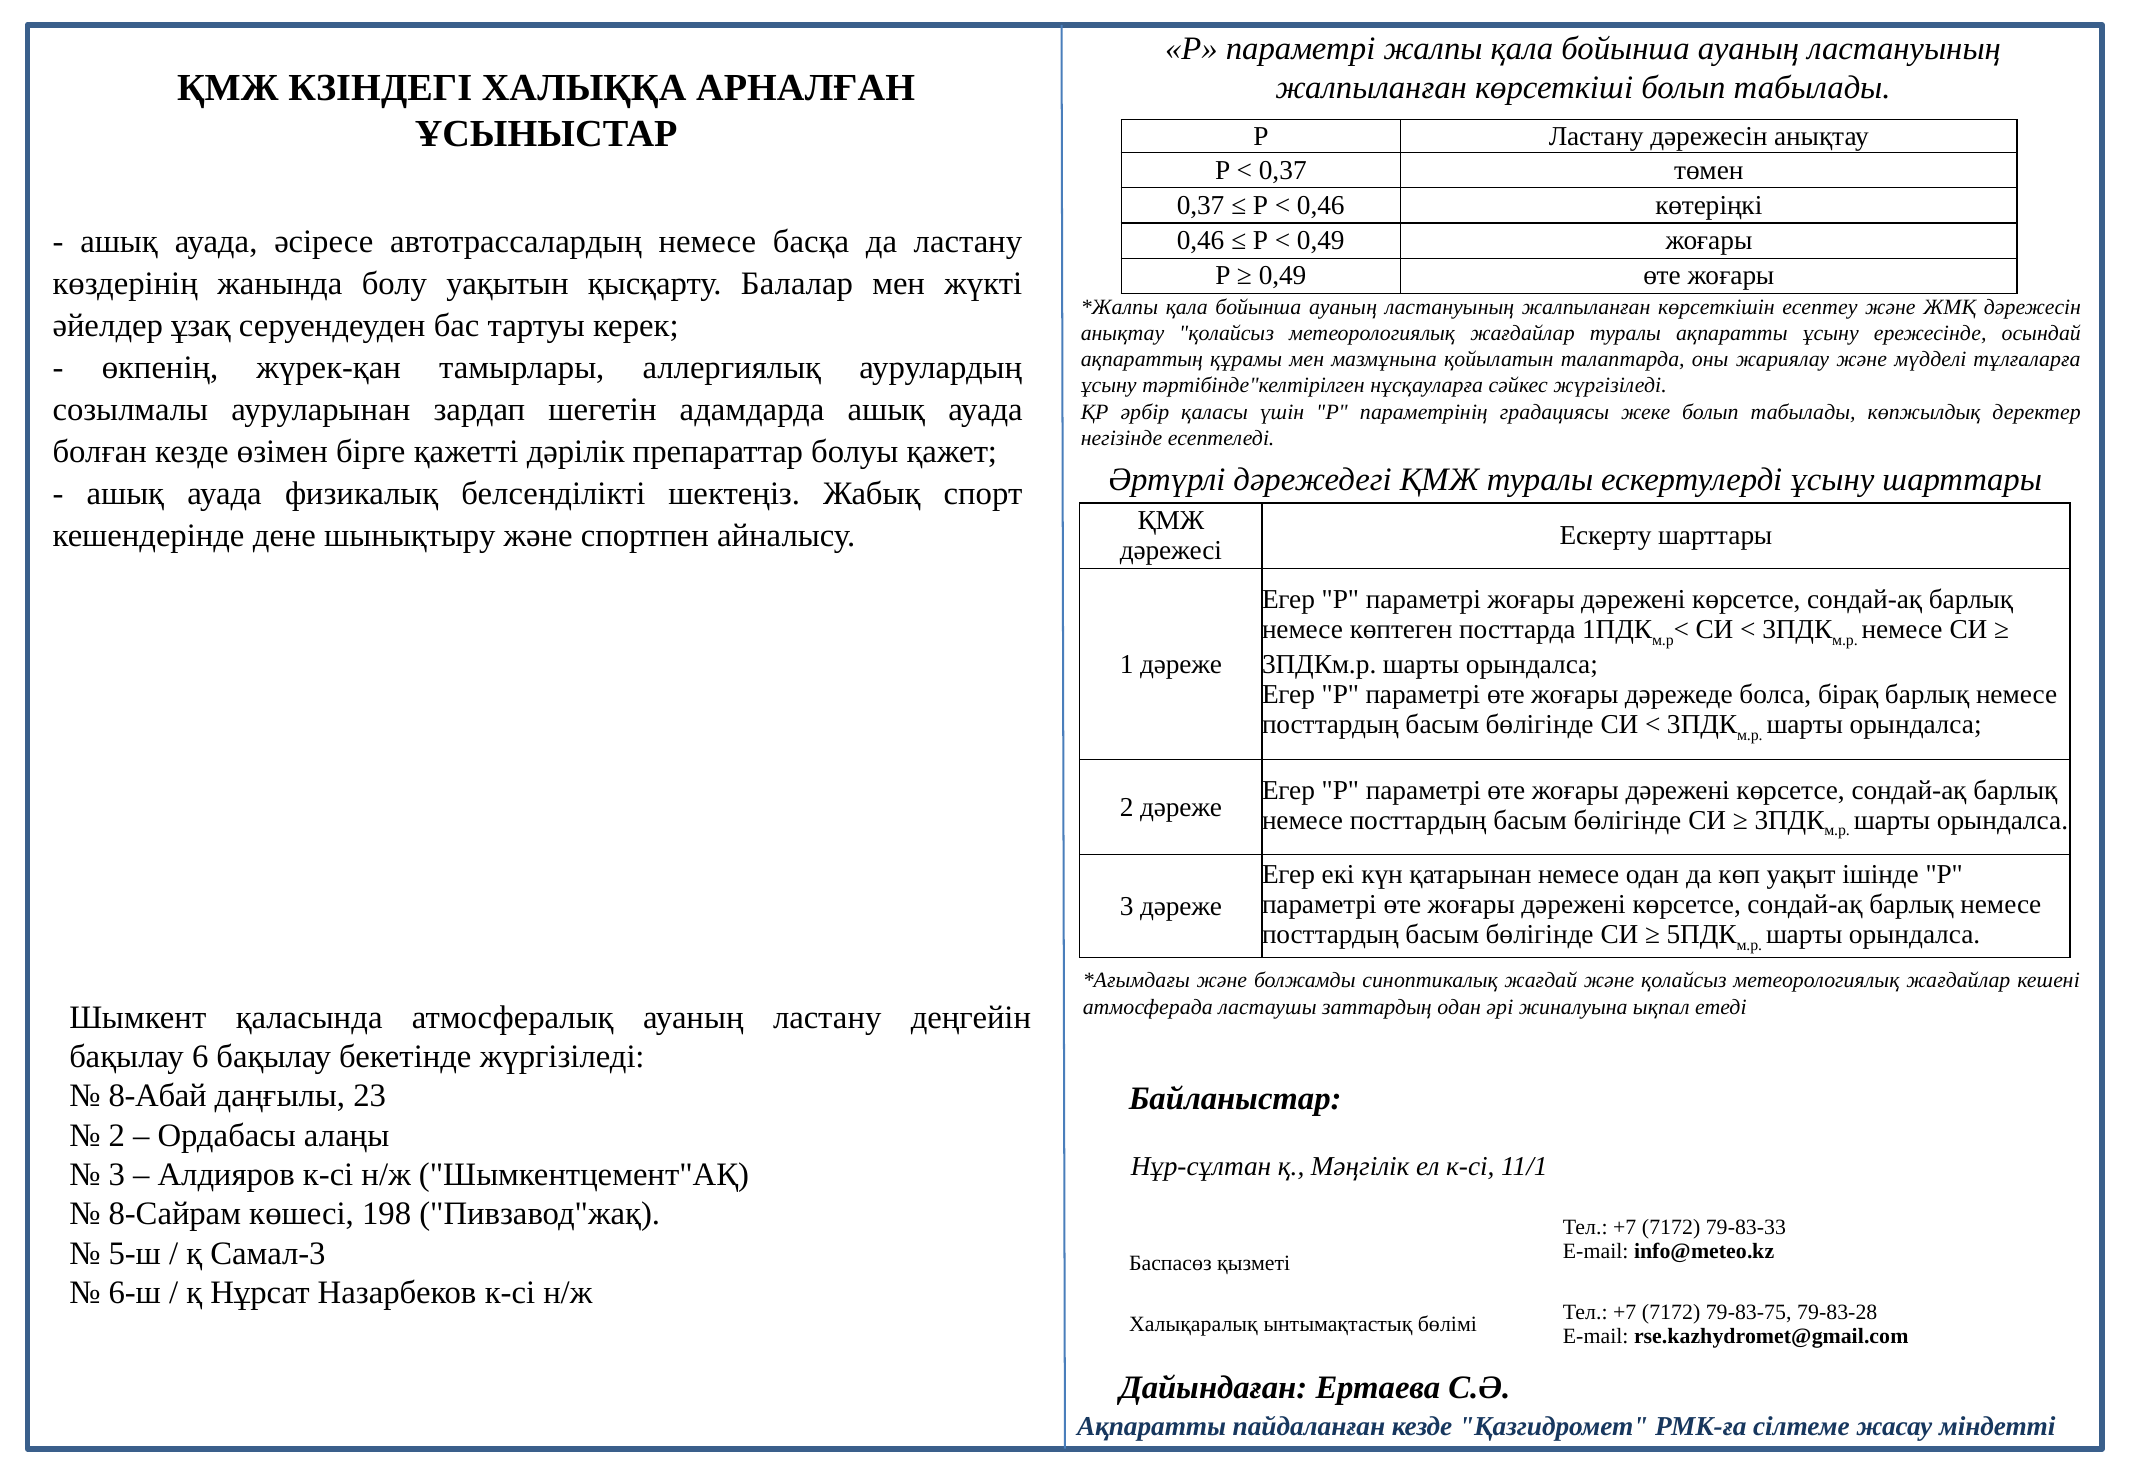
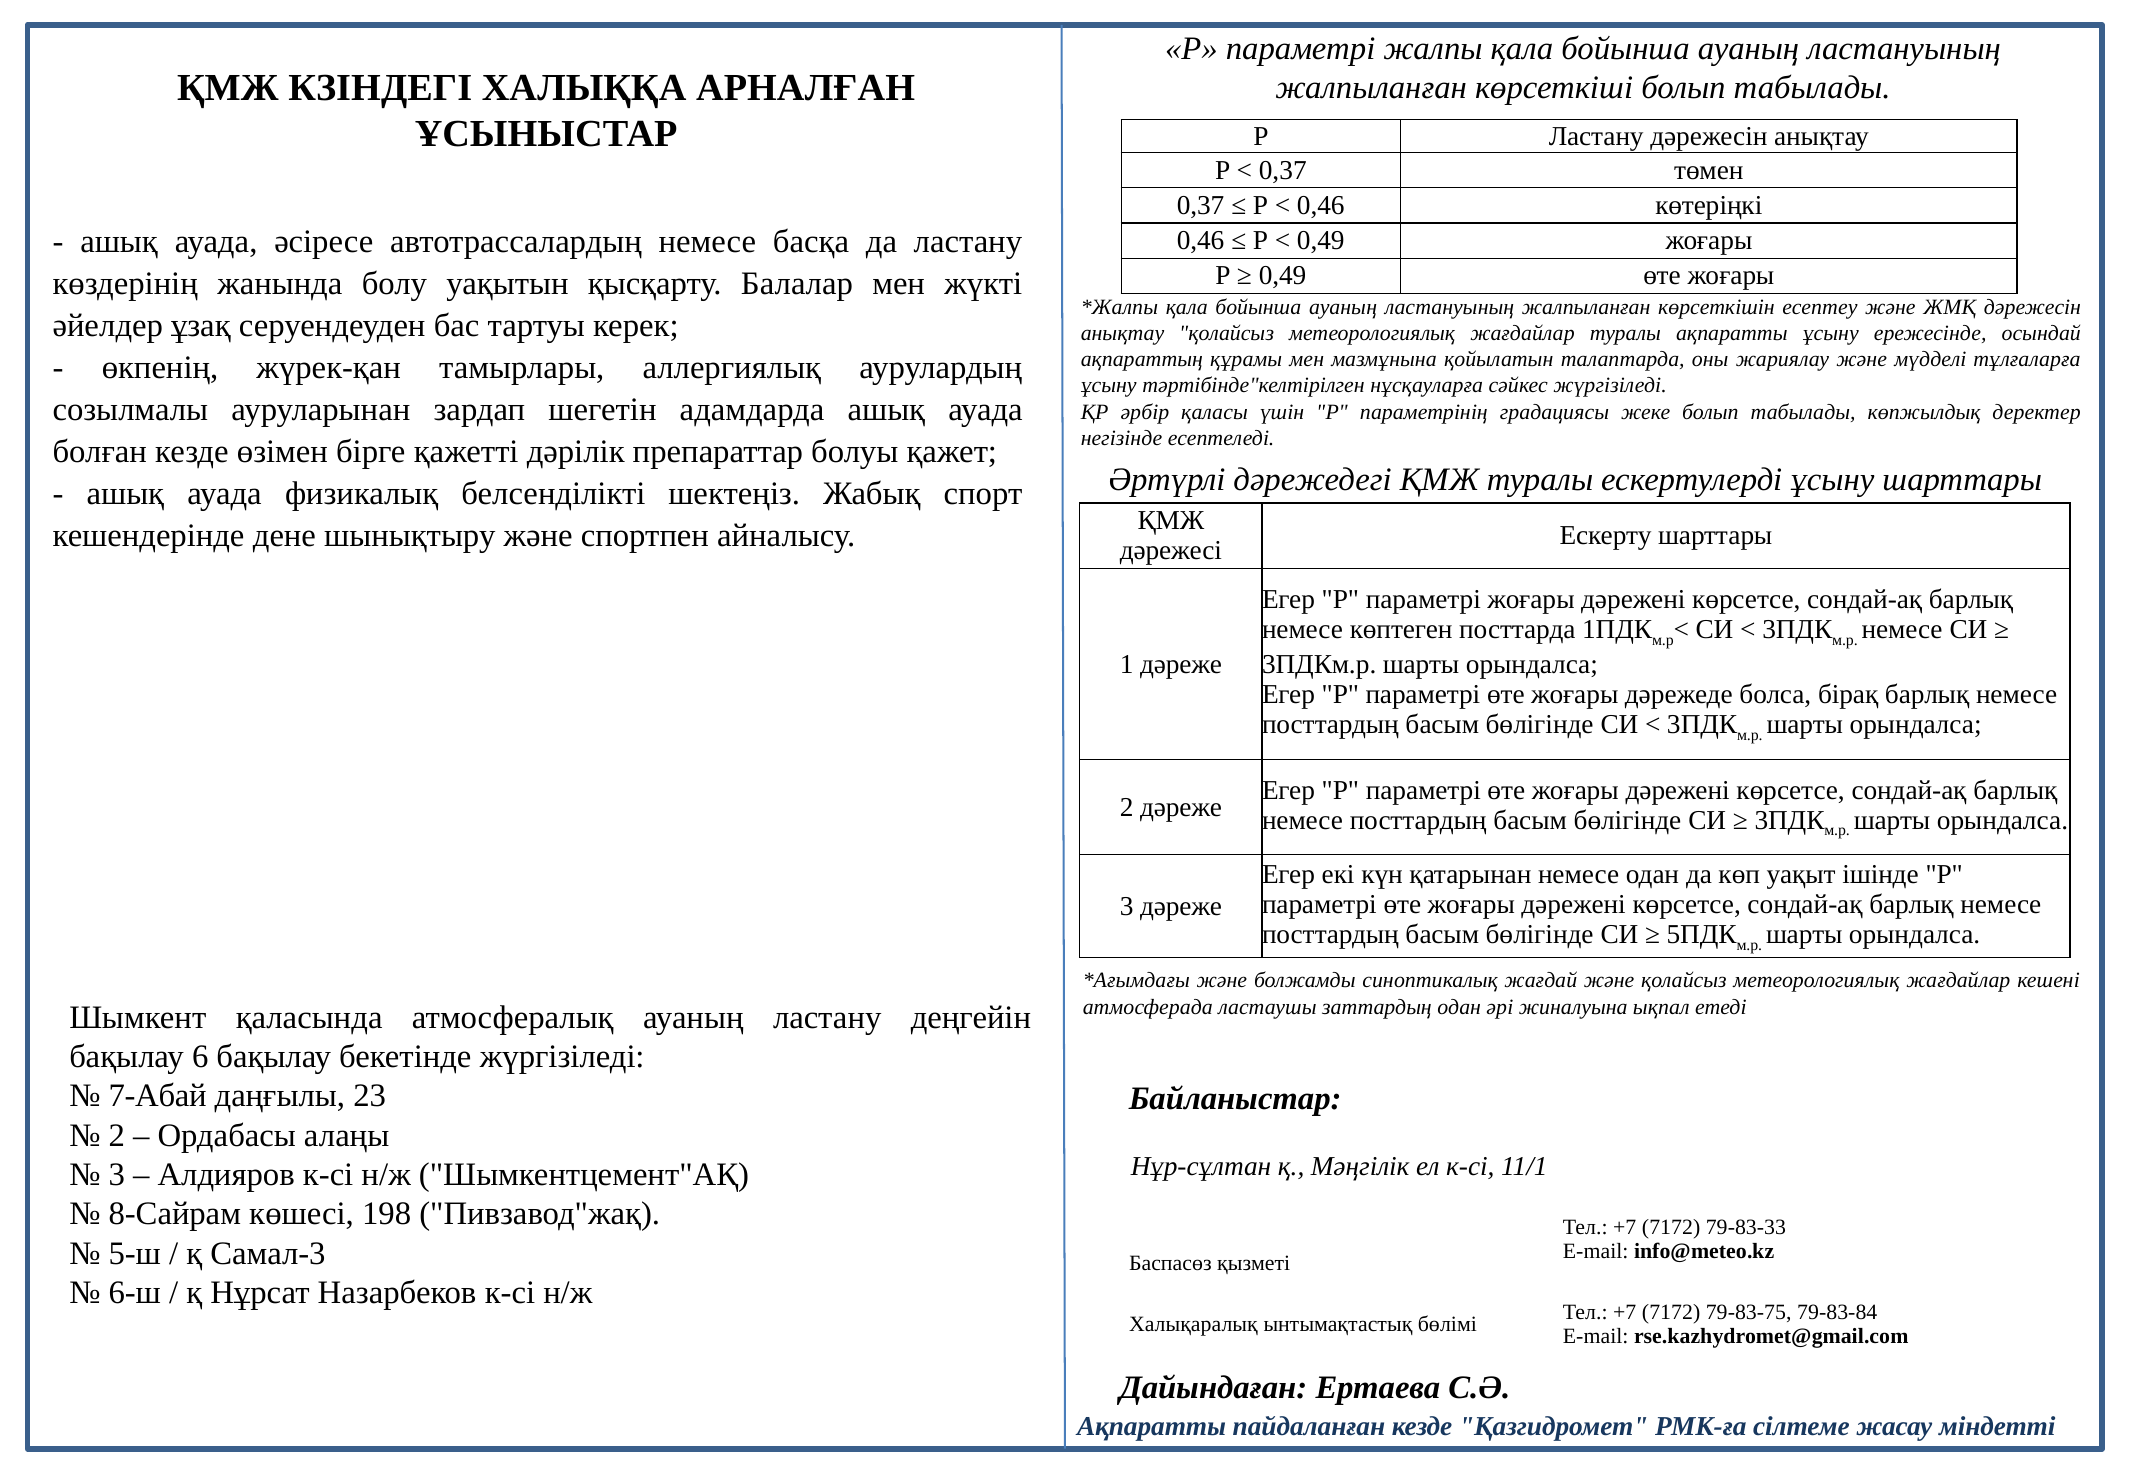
8-Абай: 8-Абай -> 7-Абай (158, 1097)
79-83-28: 79-83-28 -> 79-83-84 (1837, 1313)
